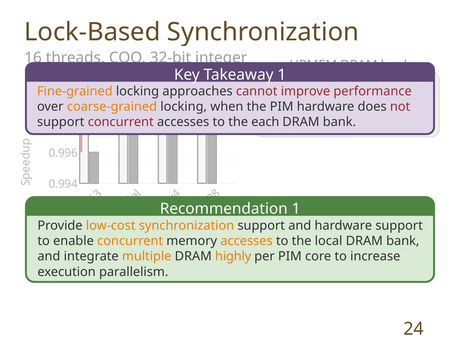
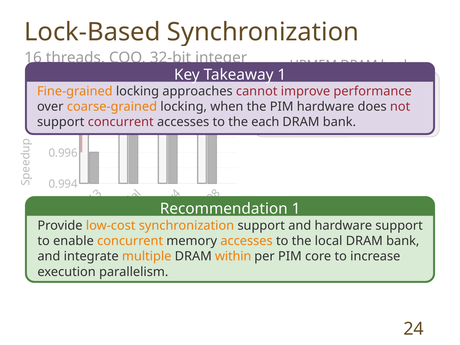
highly: highly -> within (233, 256)
